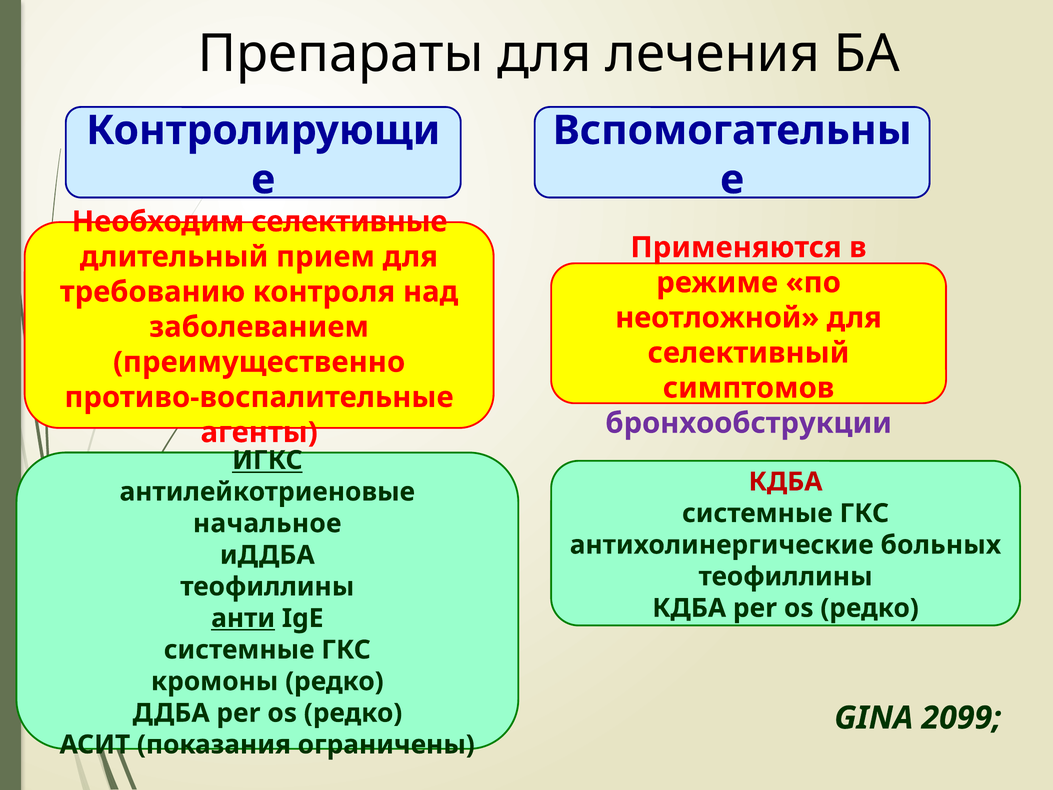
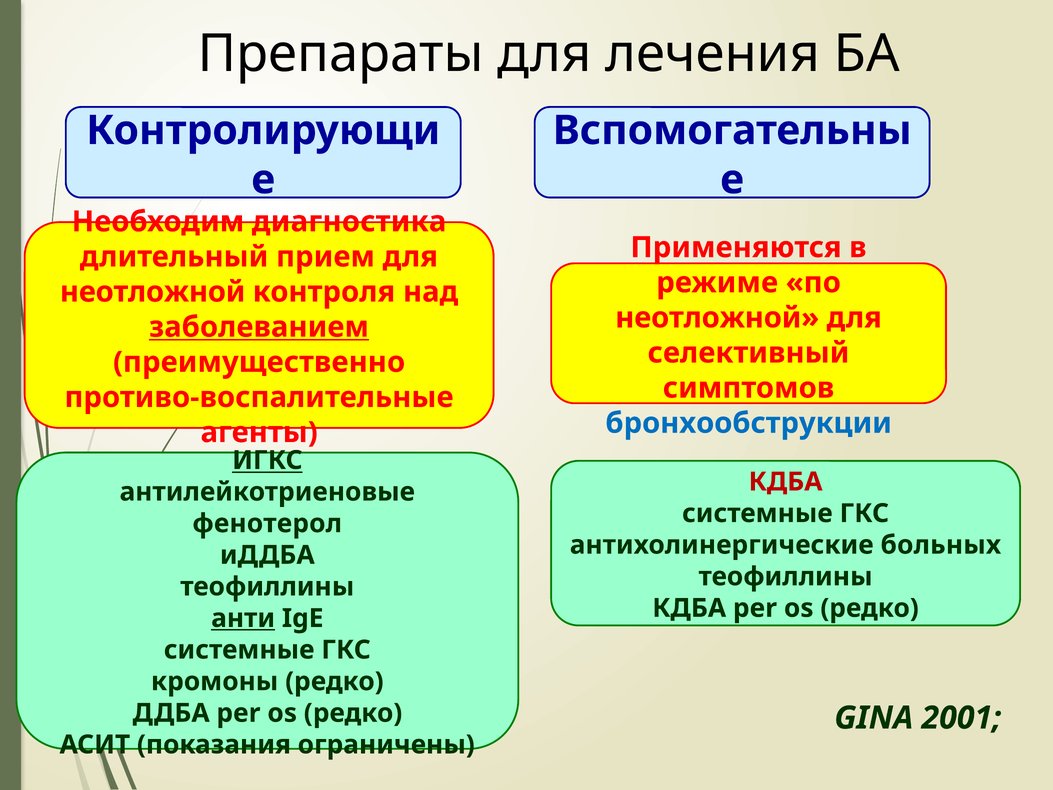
селективные: селективные -> диагностика (349, 222)
требованию: требованию -> неотложной (153, 292)
заболеванием underline: none -> present (259, 327)
бронхообструкции colour: purple -> blue (749, 423)
начальное: начальное -> фенотерол (267, 523)
2099: 2099 -> 2001 (961, 718)
